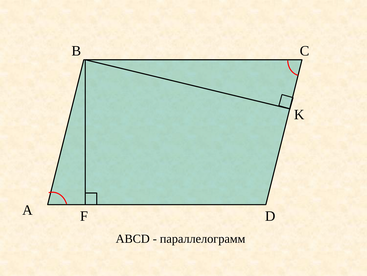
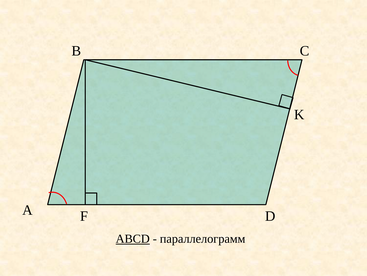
ABCD underline: none -> present (133, 238)
